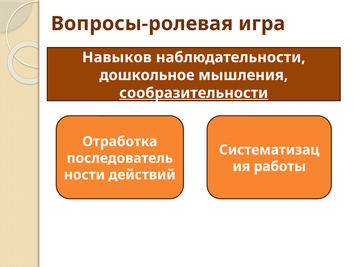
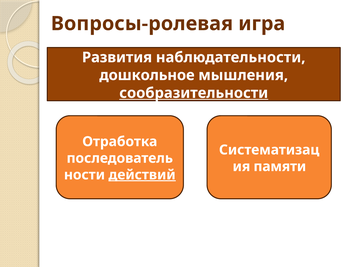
Навыков: Навыков -> Развития (117, 57)
работы: работы -> памяти (280, 166)
действий underline: none -> present (142, 174)
